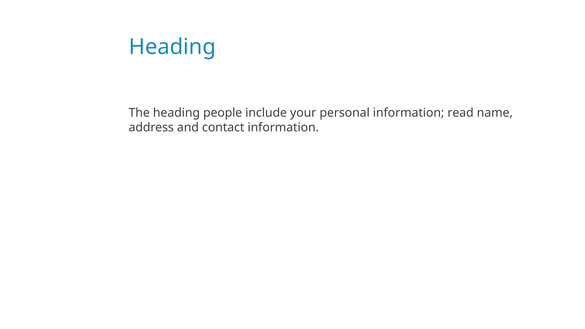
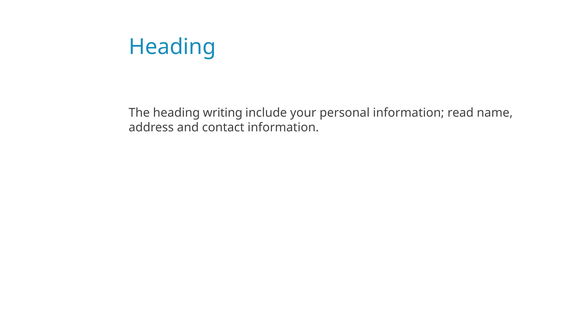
people: people -> writing (223, 113)
